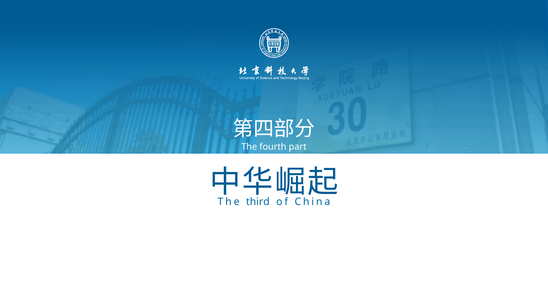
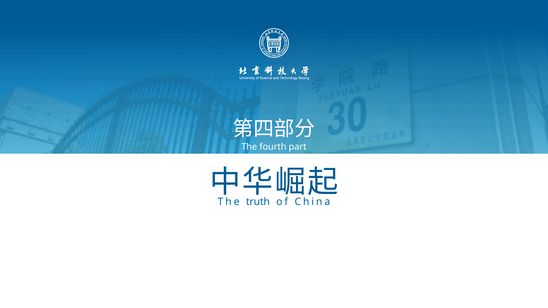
third: third -> truth (258, 202)
